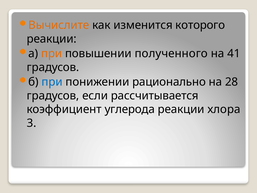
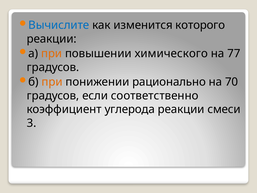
Вычислите colour: orange -> blue (59, 25)
полученного: полученного -> химического (171, 53)
41: 41 -> 77 (234, 53)
при colour: blue -> orange (52, 82)
28: 28 -> 70 (232, 82)
рассчитывается: рассчитывается -> соответственно (155, 96)
хлора: хлора -> смеси (224, 109)
